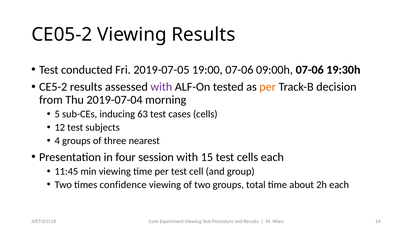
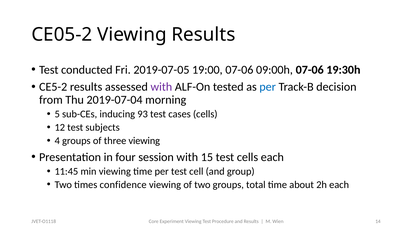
per colour: orange -> blue (268, 87)
63: 63 -> 93 (143, 114)
three nearest: nearest -> viewing (144, 141)
